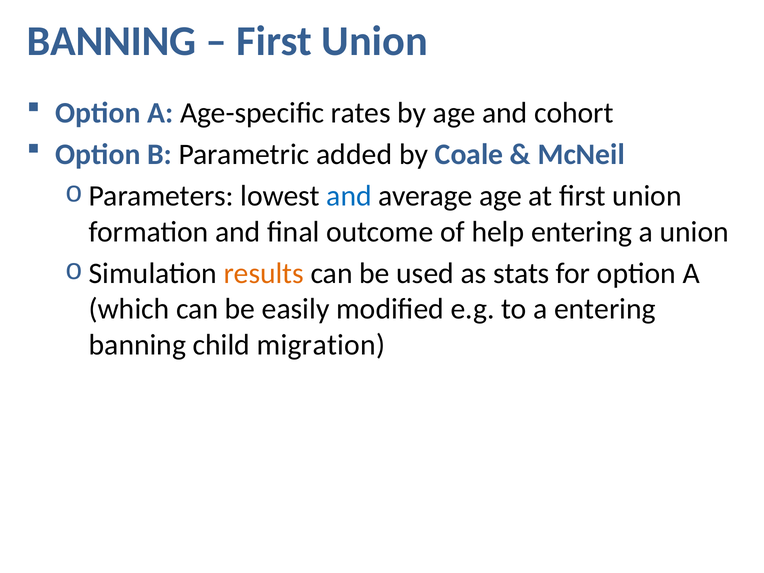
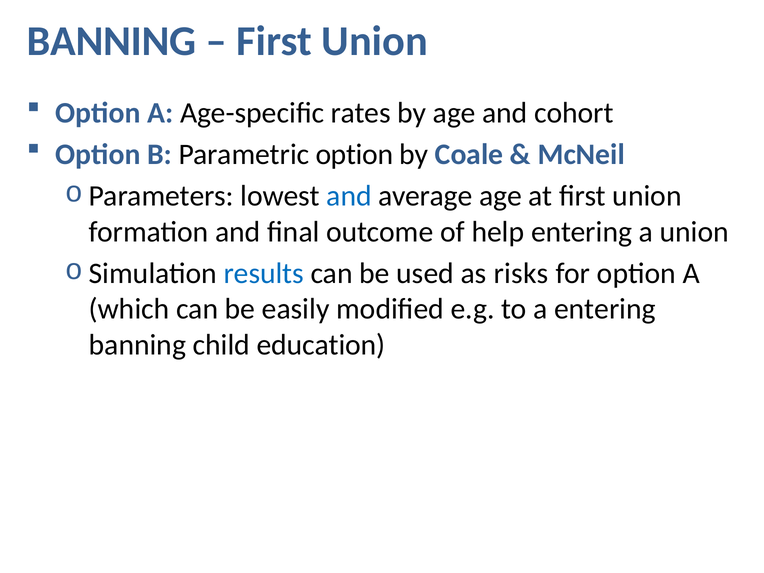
Parametric added: added -> option (354, 154)
results colour: orange -> blue (264, 273)
stats: stats -> risks (521, 273)
migration: migration -> education (321, 345)
